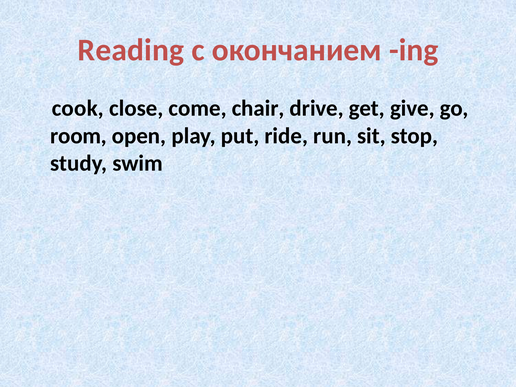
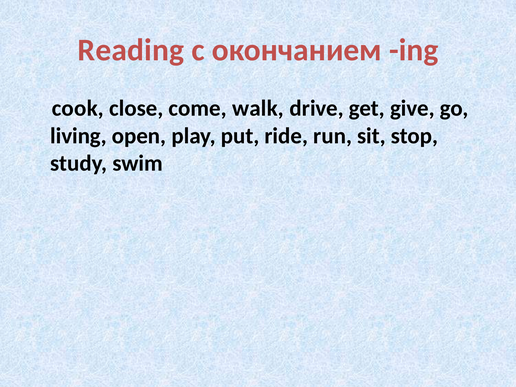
chair: chair -> walk (258, 108)
room: room -> living (79, 136)
